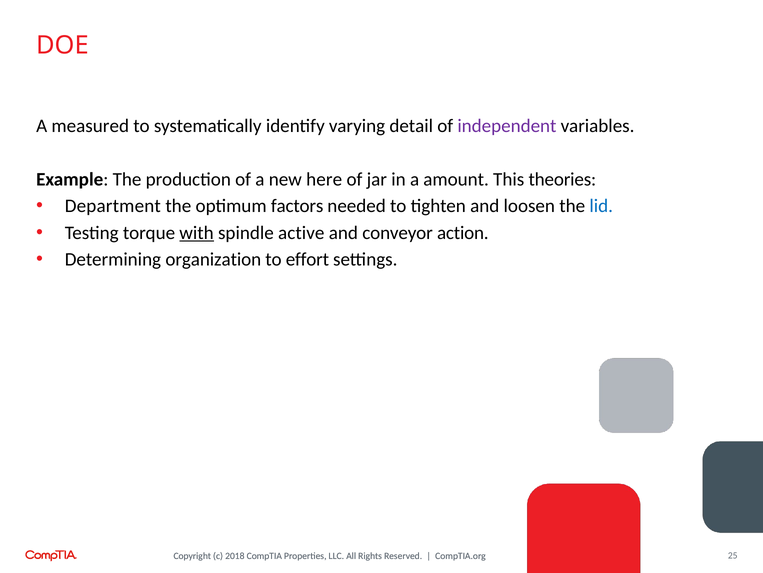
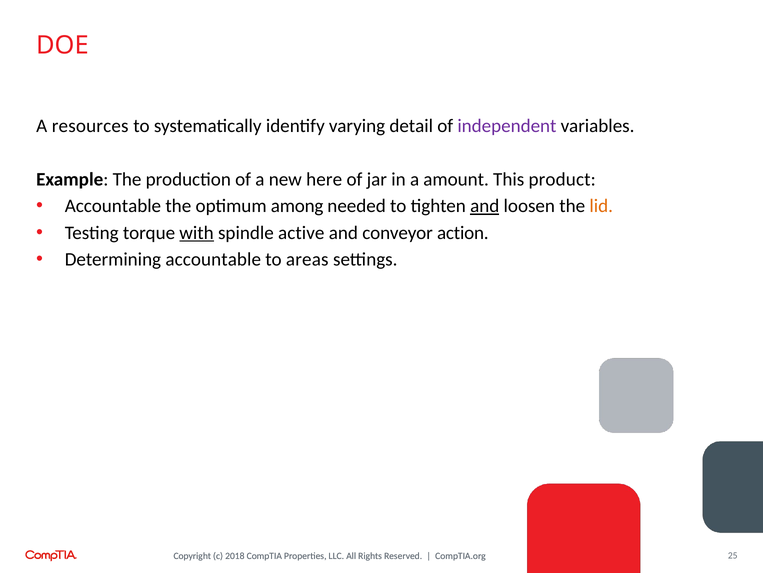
measured: measured -> resources (90, 126)
theories: theories -> product (562, 179)
Department: Department -> Accountable (113, 206)
factors: factors -> among (297, 206)
and underline: none -> present (485, 206)
lid colour: blue -> orange (601, 206)
Determining organization: organization -> accountable (213, 259)
effort: effort -> areas (307, 259)
